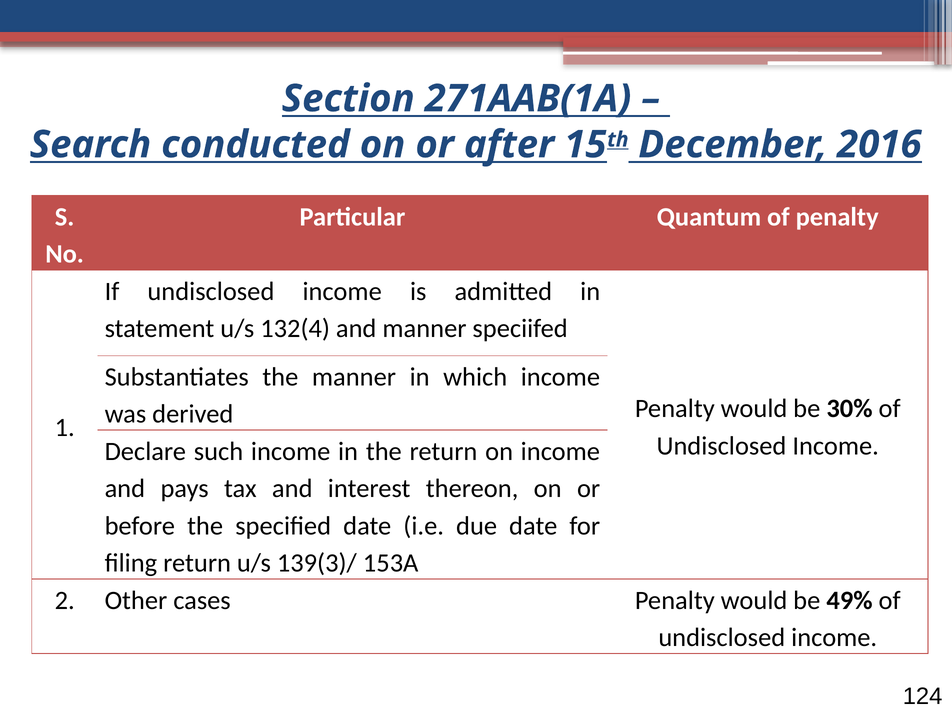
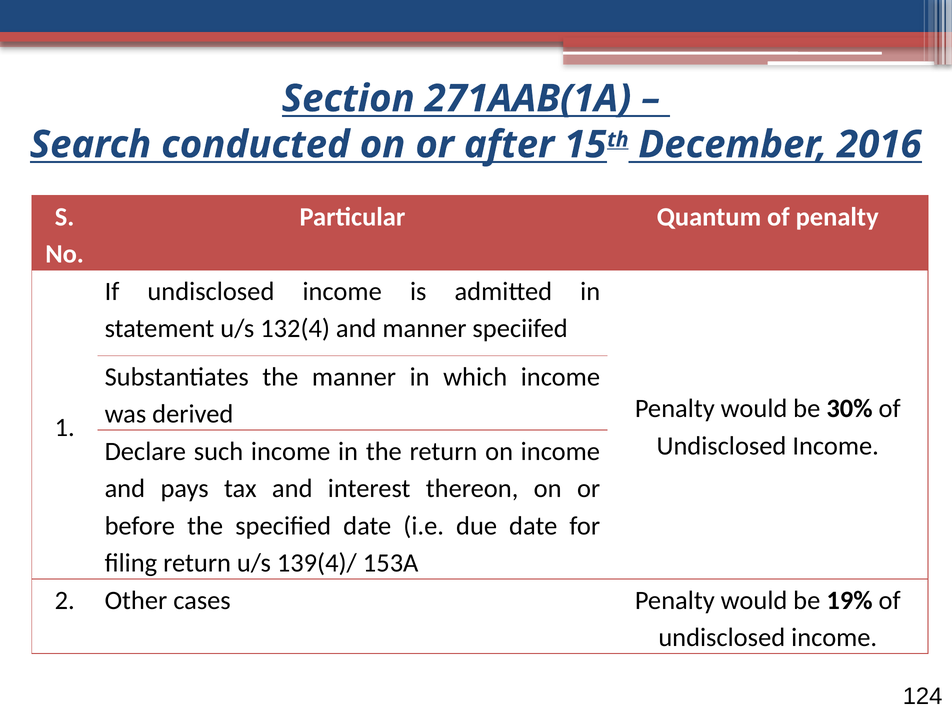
139(3)/: 139(3)/ -> 139(4)/ (317, 563)
49%: 49% -> 19% (850, 600)
